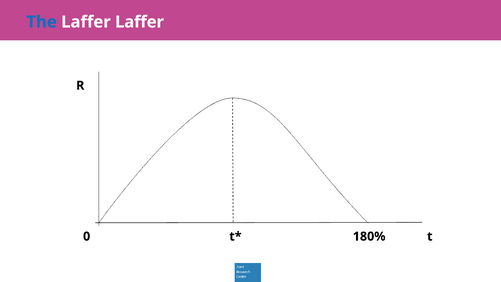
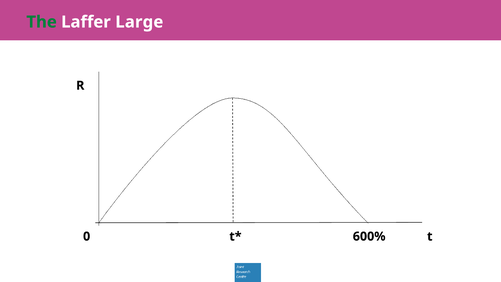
The colour: blue -> green (42, 22)
Laffer Laffer: Laffer -> Large (139, 22)
180%: 180% -> 600% (369, 236)
